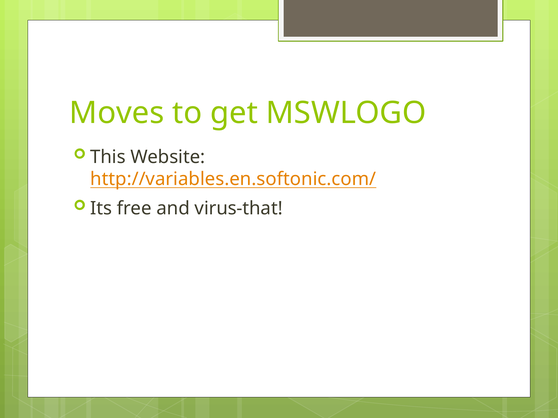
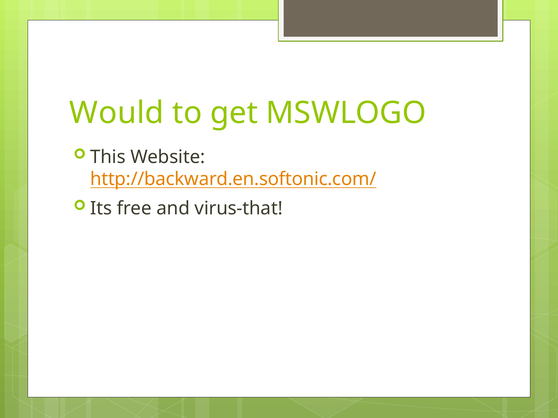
Moves: Moves -> Would (117, 113)
http://variables.en.softonic.com/: http://variables.en.softonic.com/ -> http://backward.en.softonic.com/ (233, 179)
